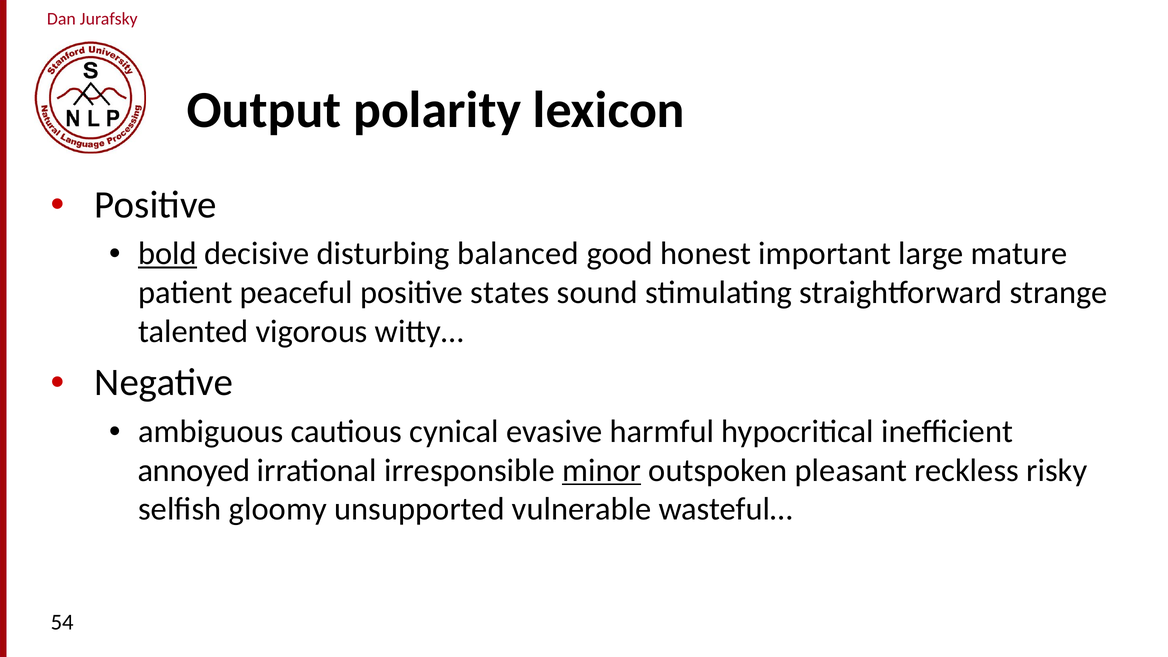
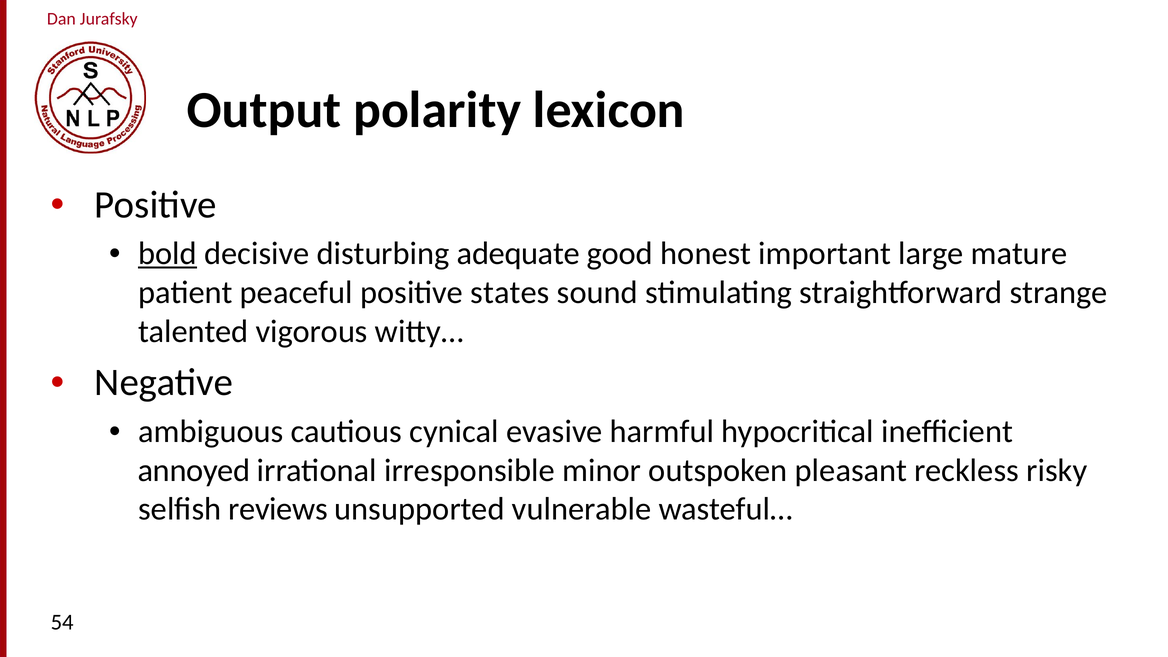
balanced: balanced -> adequate (518, 254)
minor underline: present -> none (602, 470)
gloomy: gloomy -> reviews (278, 509)
